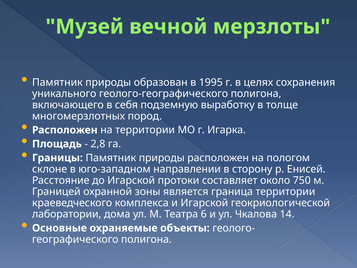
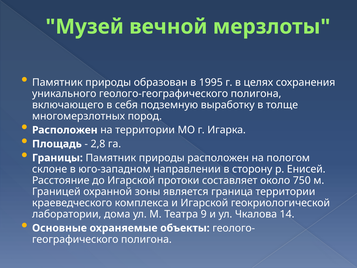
6: 6 -> 9 (204, 214)
